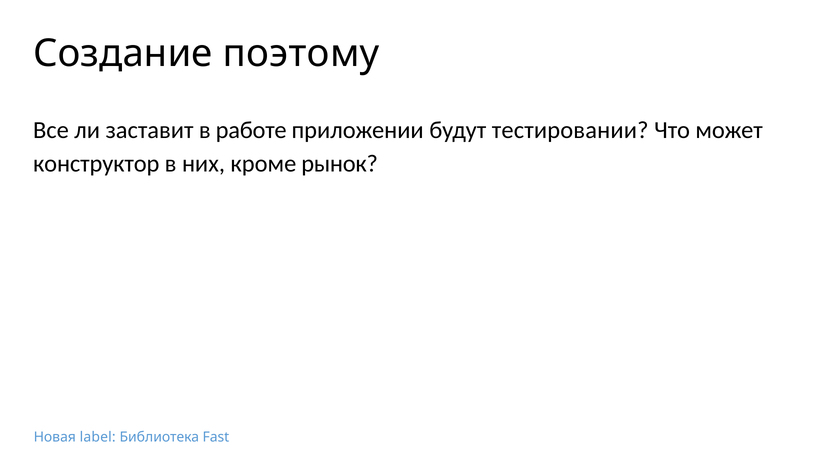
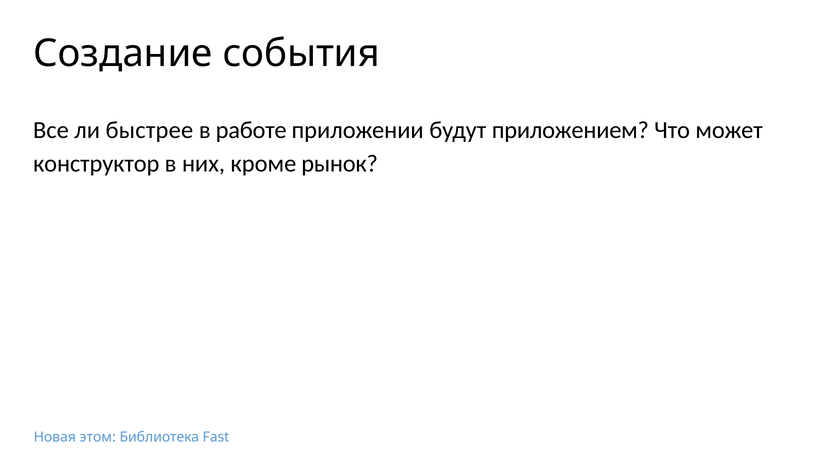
поэтому: поэтому -> события (301, 54)
заставит: заставит -> быстрее (149, 130)
тестировании: тестировании -> приложением (570, 130)
label: label -> этом (98, 437)
